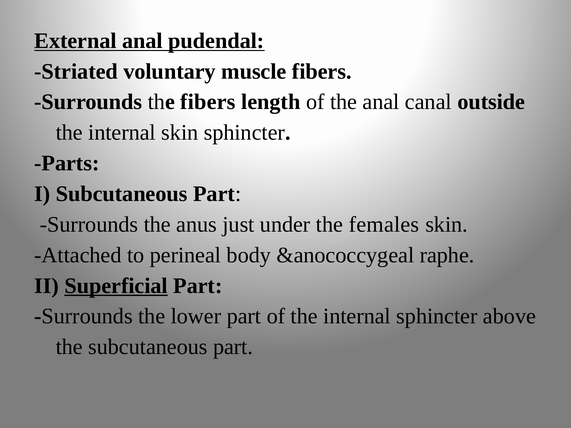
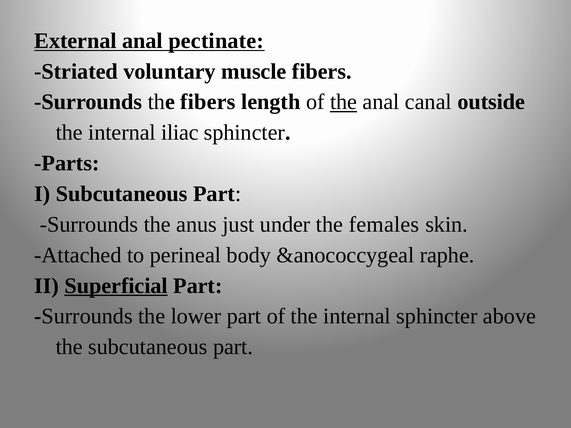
pudendal: pudendal -> pectinate (216, 41)
the underline: none -> present (344, 102)
internal skin: skin -> iliac (180, 133)
